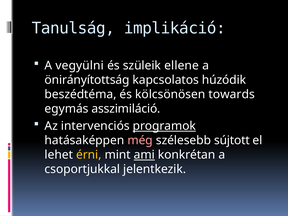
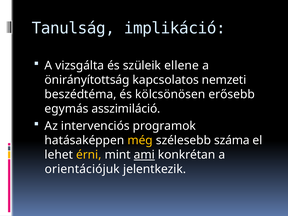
vegyülni: vegyülni -> vizsgálta (80, 66)
húzódik: húzódik -> nemzeti (224, 80)
towards: towards -> erősebb (232, 94)
programok underline: present -> none (164, 126)
még colour: pink -> yellow (140, 140)
sújtott: sújtott -> száma (232, 140)
csoportjukkal: csoportjukkal -> orientációjuk (82, 169)
